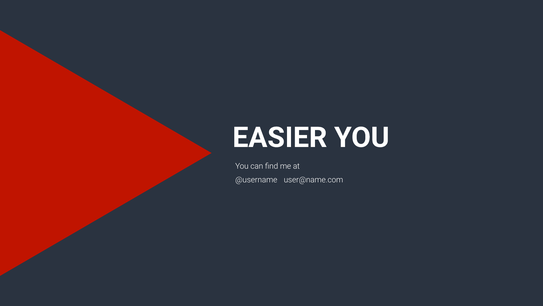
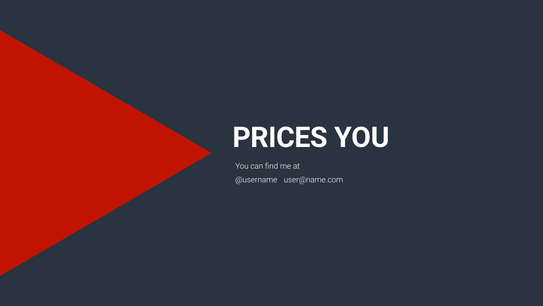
EASIER: EASIER -> PRICES (280, 137)
